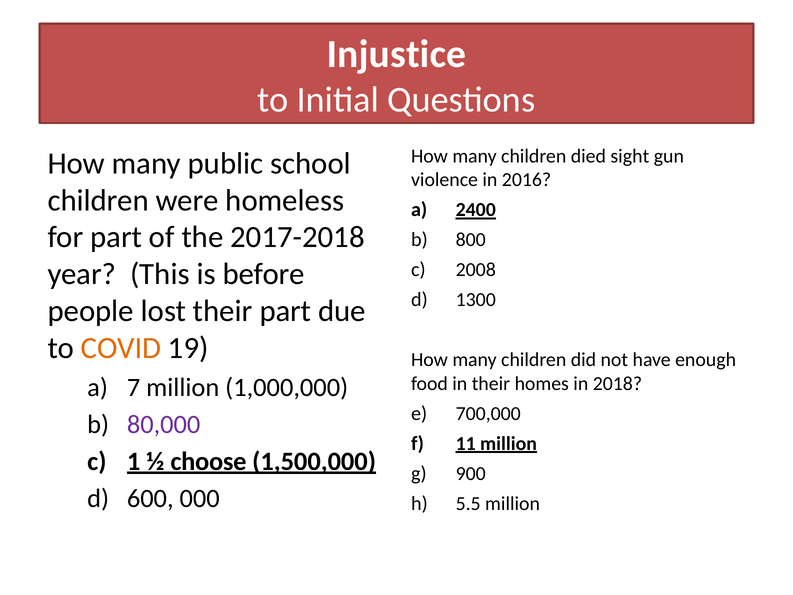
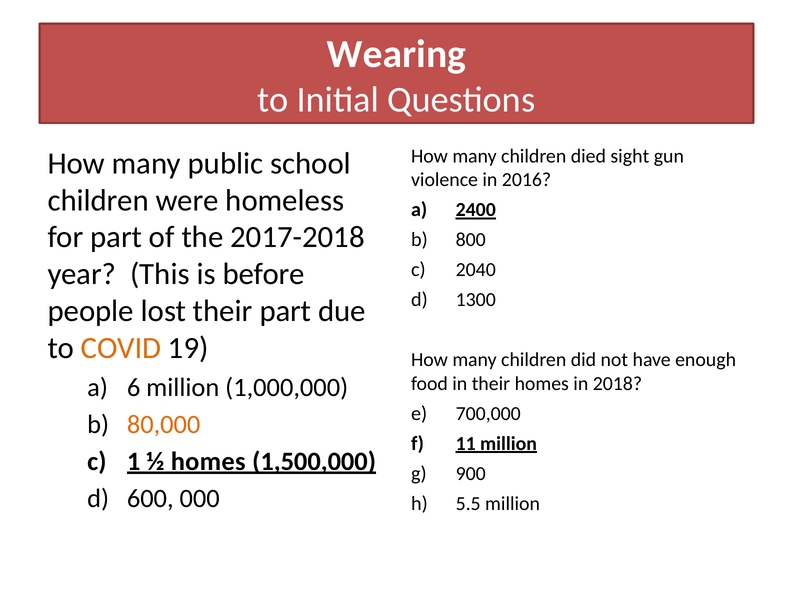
Injustice: Injustice -> Wearing (396, 54)
2008: 2008 -> 2040 (476, 270)
7: 7 -> 6 (134, 387)
80,000 colour: purple -> orange (164, 424)
½ choose: choose -> homes (208, 461)
